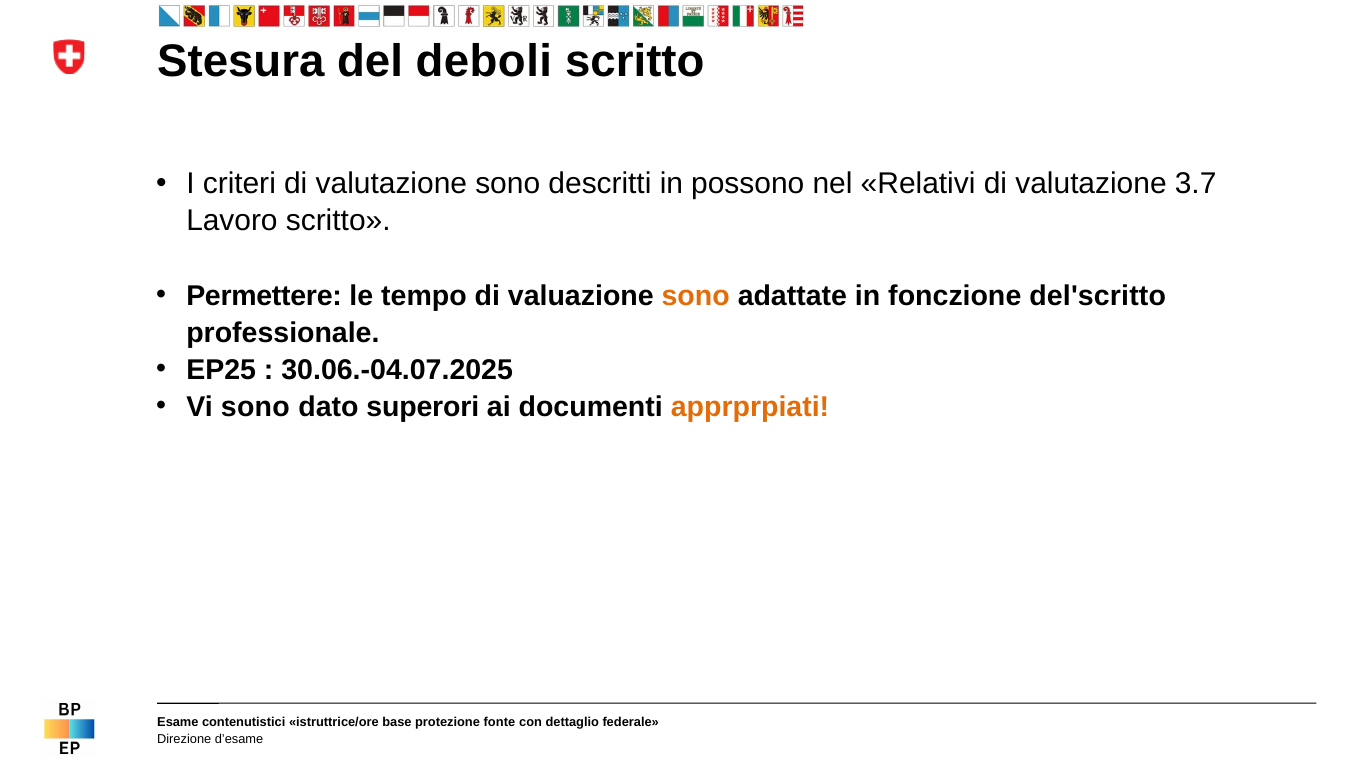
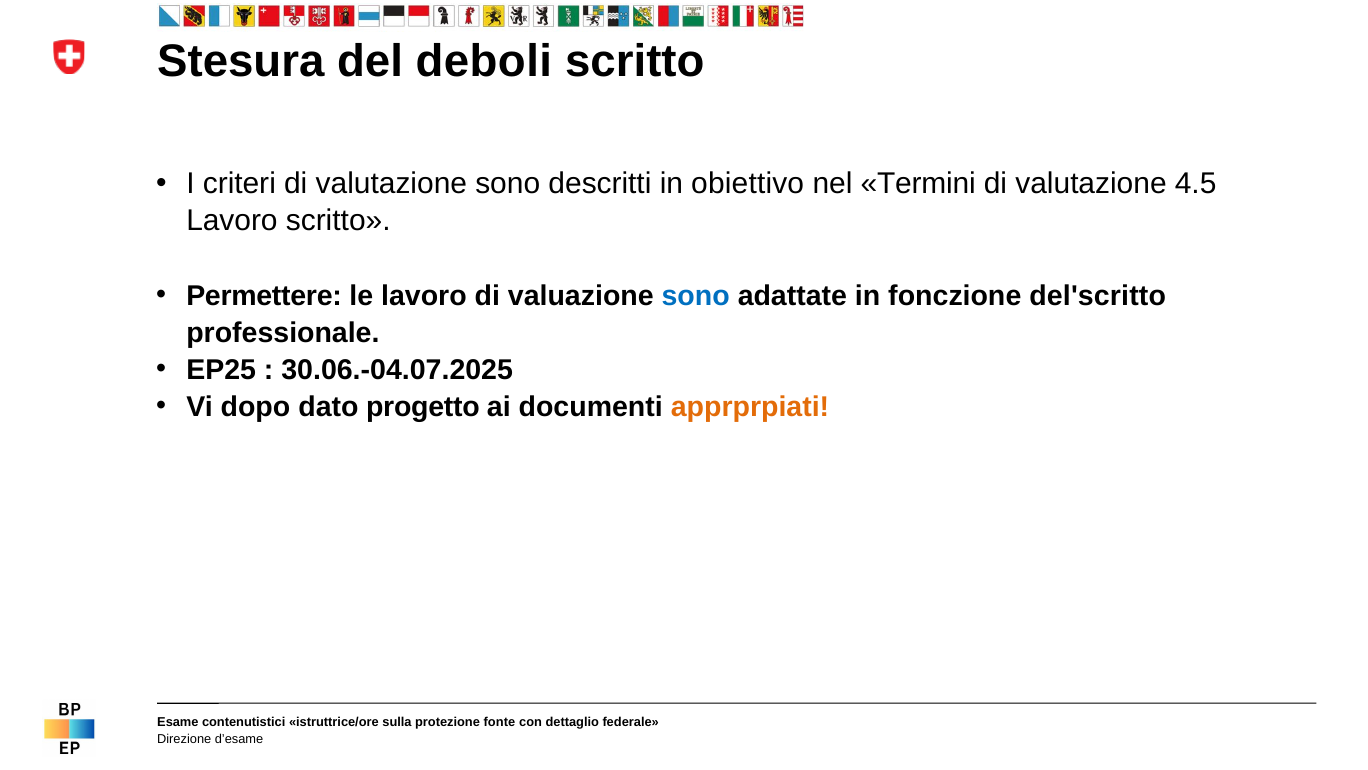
possono: possono -> obiettivo (748, 184)
Relativi: Relativi -> Termini (918, 184)
3.7: 3.7 -> 4.5 (1196, 184)
le tempo: tempo -> lavoro (424, 296)
sono colour: orange -> blue (696, 296)
Vi sono: sono -> dopo (255, 407)
superori: superori -> progetto (423, 407)
base: base -> sulla (397, 722)
